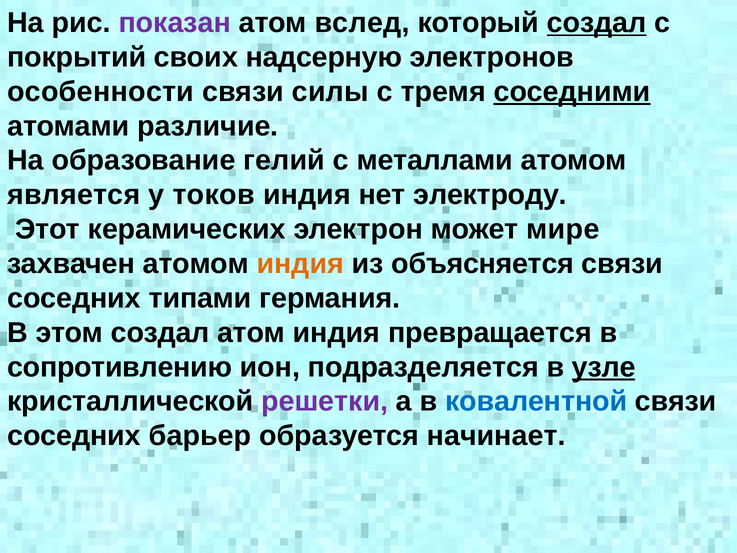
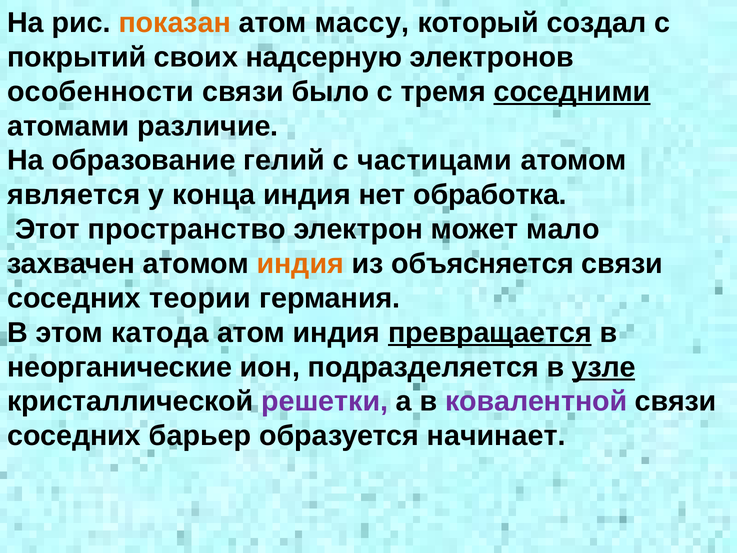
показан colour: purple -> orange (175, 23)
вслед: вслед -> массу (362, 23)
создал underline: present -> none (597, 23)
силы: силы -> было (331, 92)
металлами: металлами -> частицами (435, 160)
токов: токов -> конца (214, 195)
электроду: электроду -> обработка (490, 195)
керамических: керамических -> пространство (187, 229)
мире: мире -> мало (563, 229)
типами: типами -> теории (200, 298)
этом создал: создал -> катода (160, 333)
превращается underline: none -> present (490, 333)
сопротивлению: сопротивлению -> неорганические (120, 367)
ковалентной colour: blue -> purple (536, 401)
